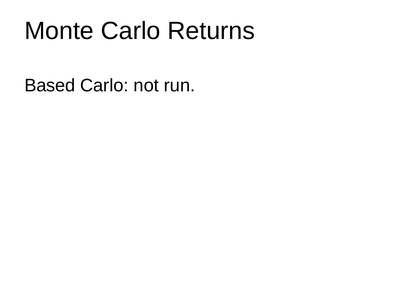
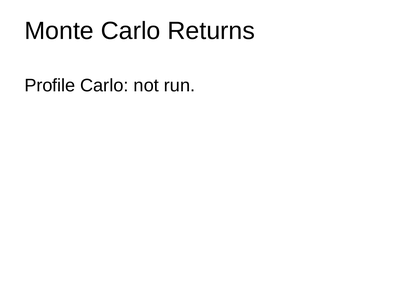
Based: Based -> Profile (50, 86)
